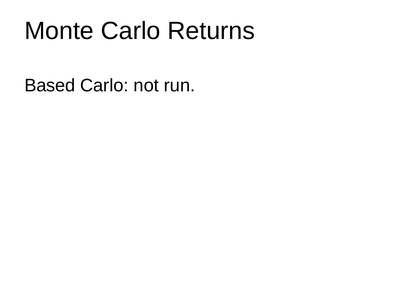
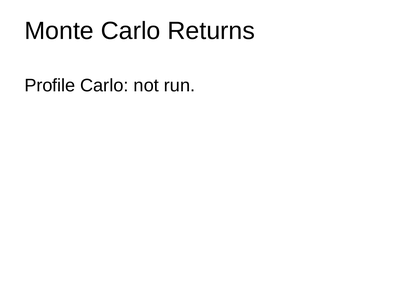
Based: Based -> Profile (50, 86)
